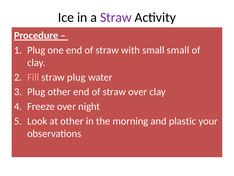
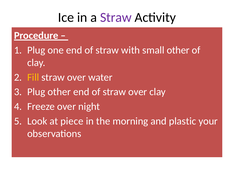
small small: small -> other (178, 50)
Fill colour: pink -> yellow (33, 77)
plug: plug -> over (76, 77)
at other: other -> piece (72, 121)
